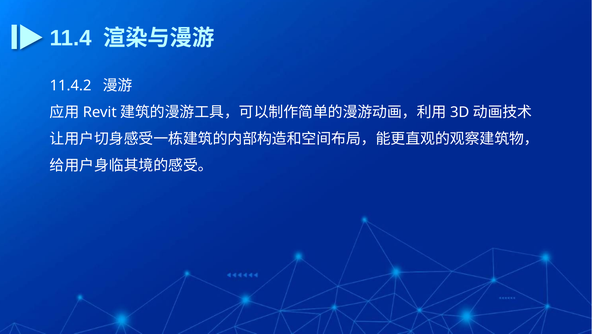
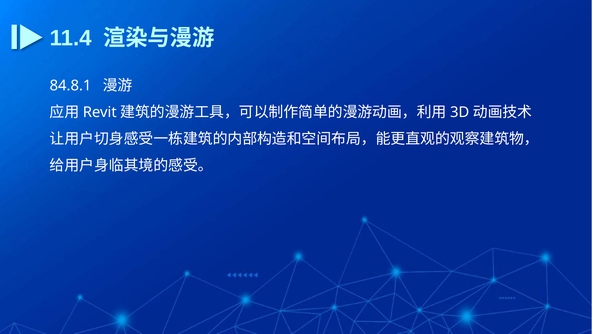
11.4.2: 11.4.2 -> 84.8.1 (71, 85)
